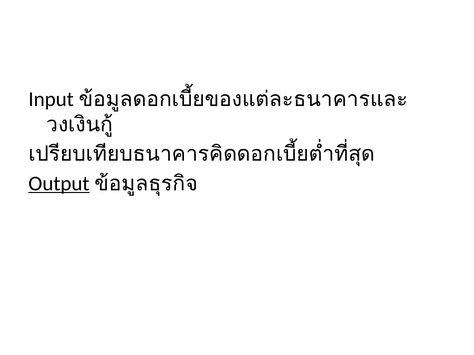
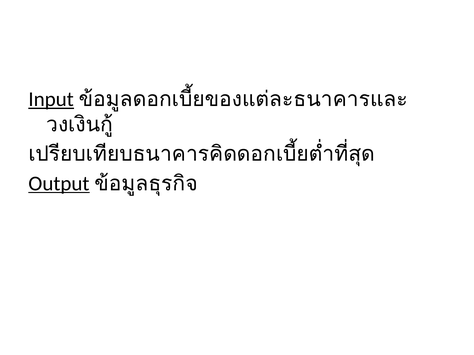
Input underline: none -> present (51, 99)
